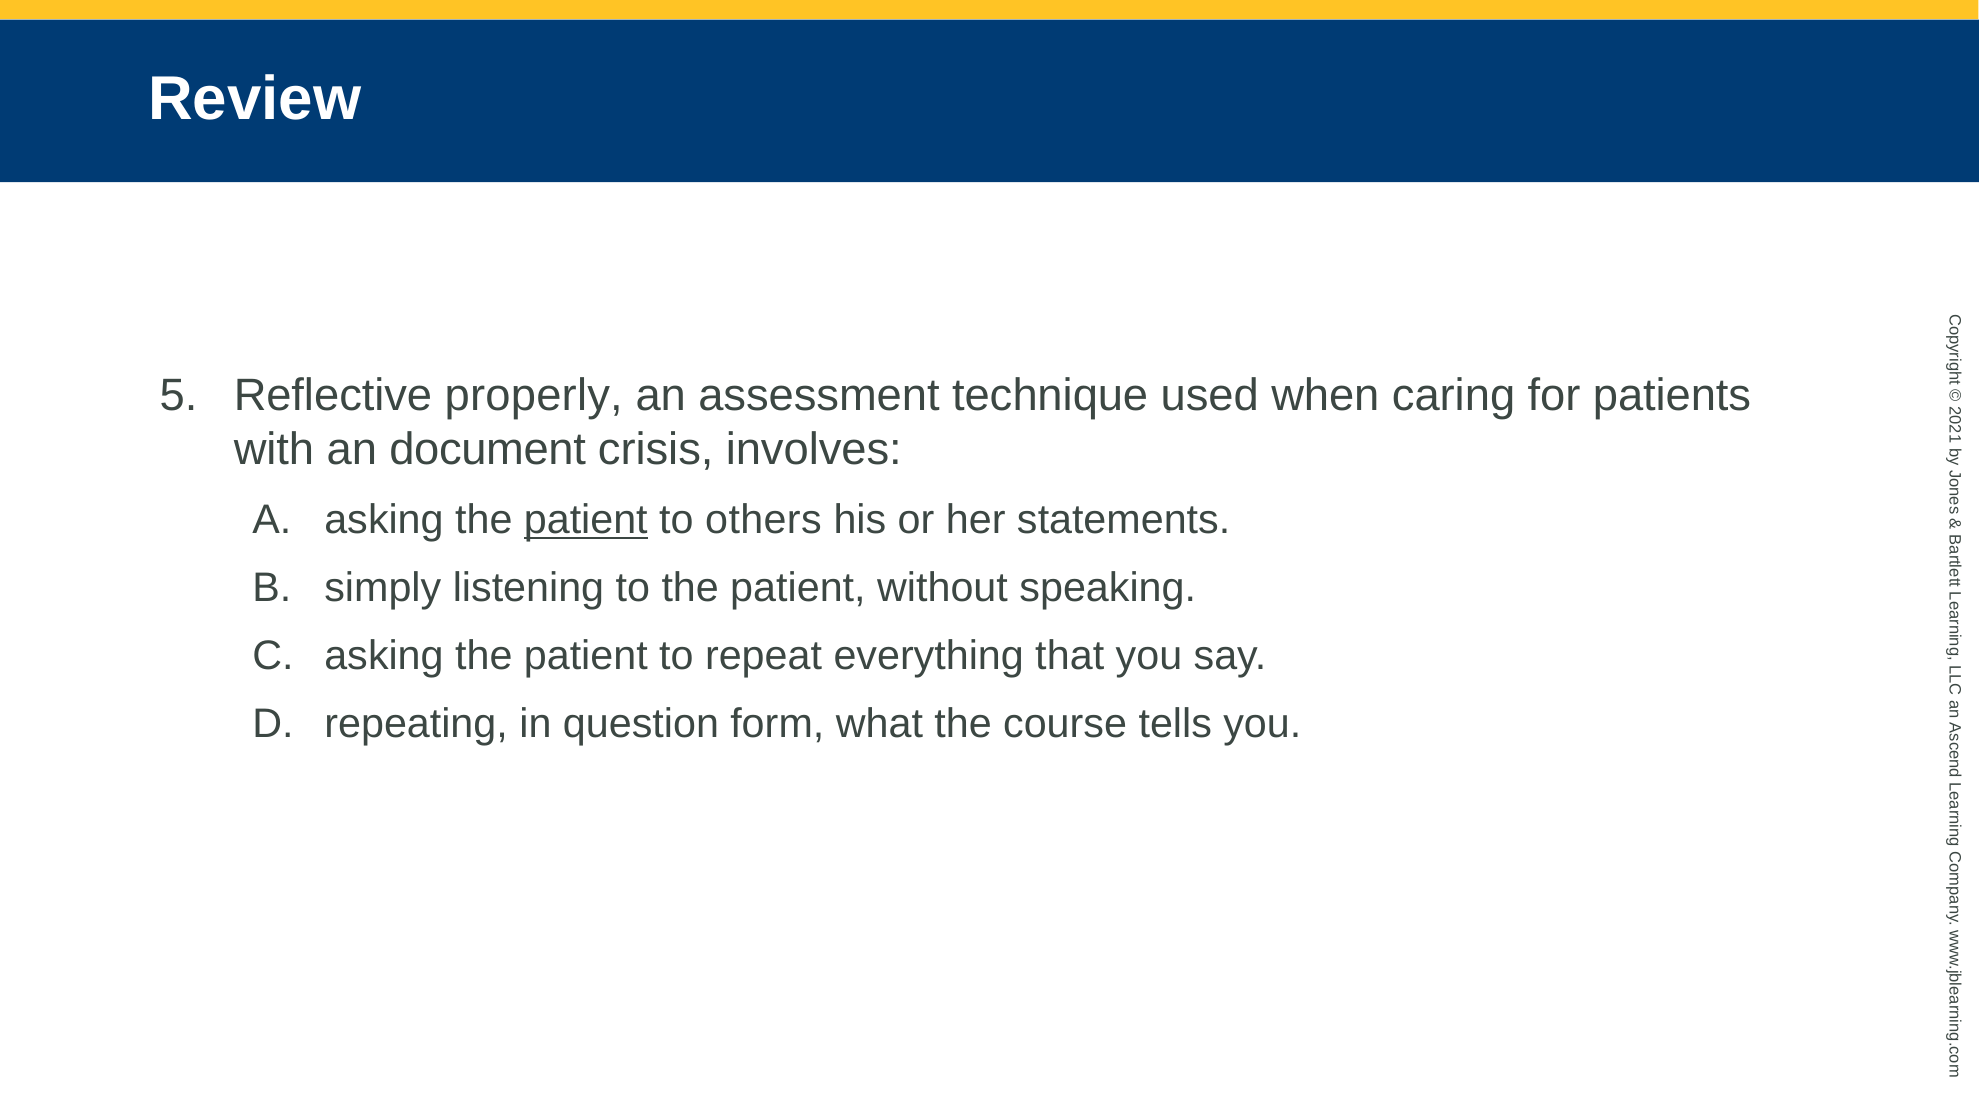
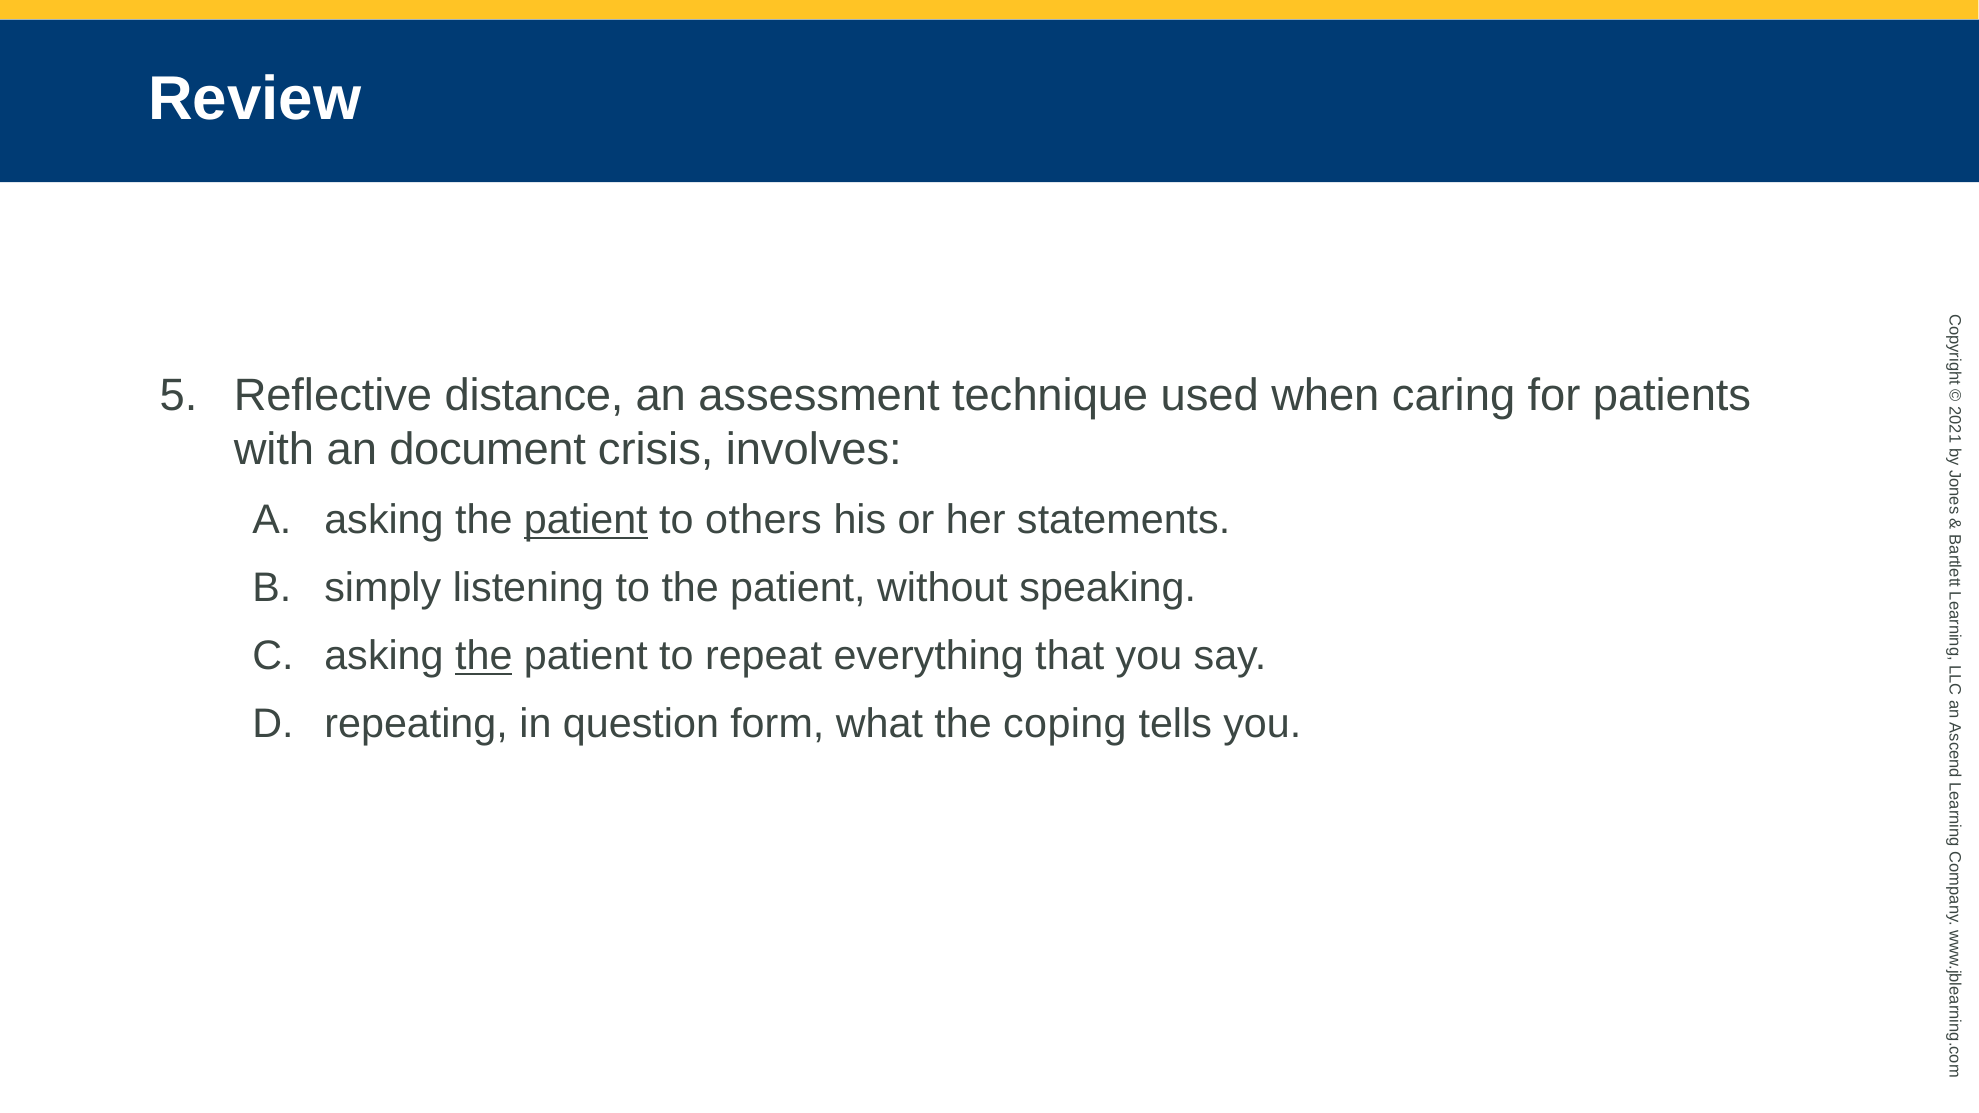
properly: properly -> distance (534, 395)
the underline: none -> present (484, 656)
course: course -> coping (1065, 724)
